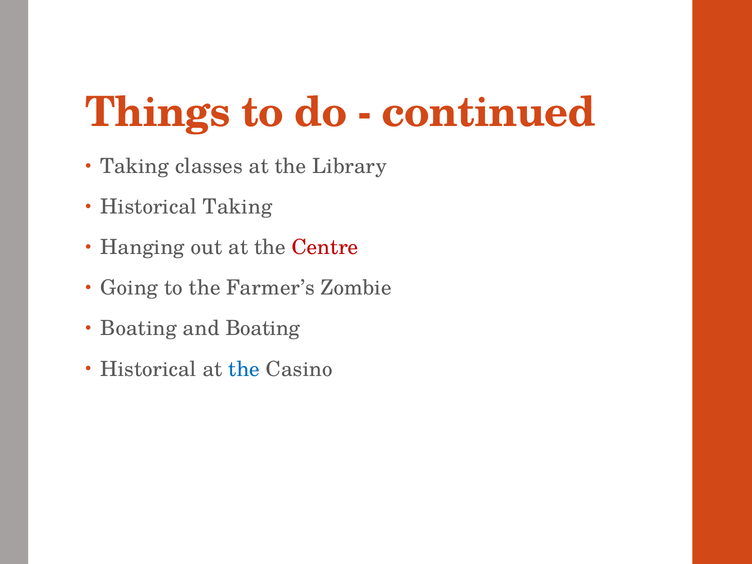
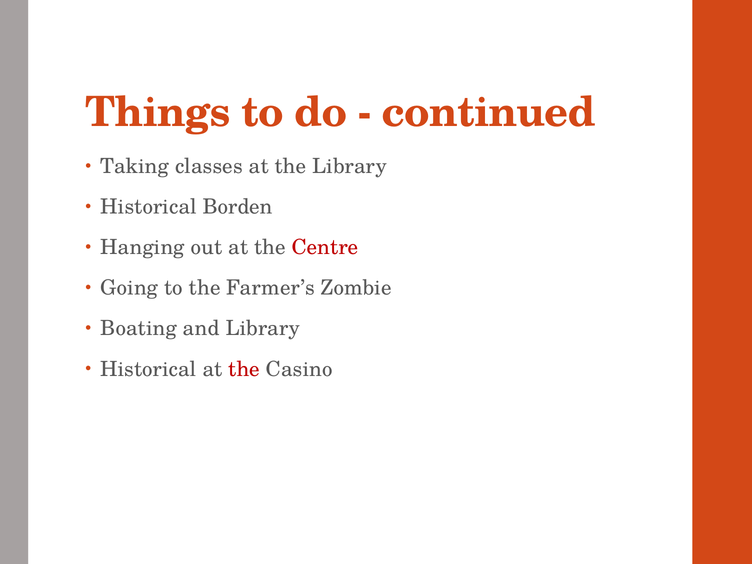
Historical Taking: Taking -> Borden (238, 207)
and Boating: Boating -> Library (263, 329)
the colour: blue -> red (244, 369)
